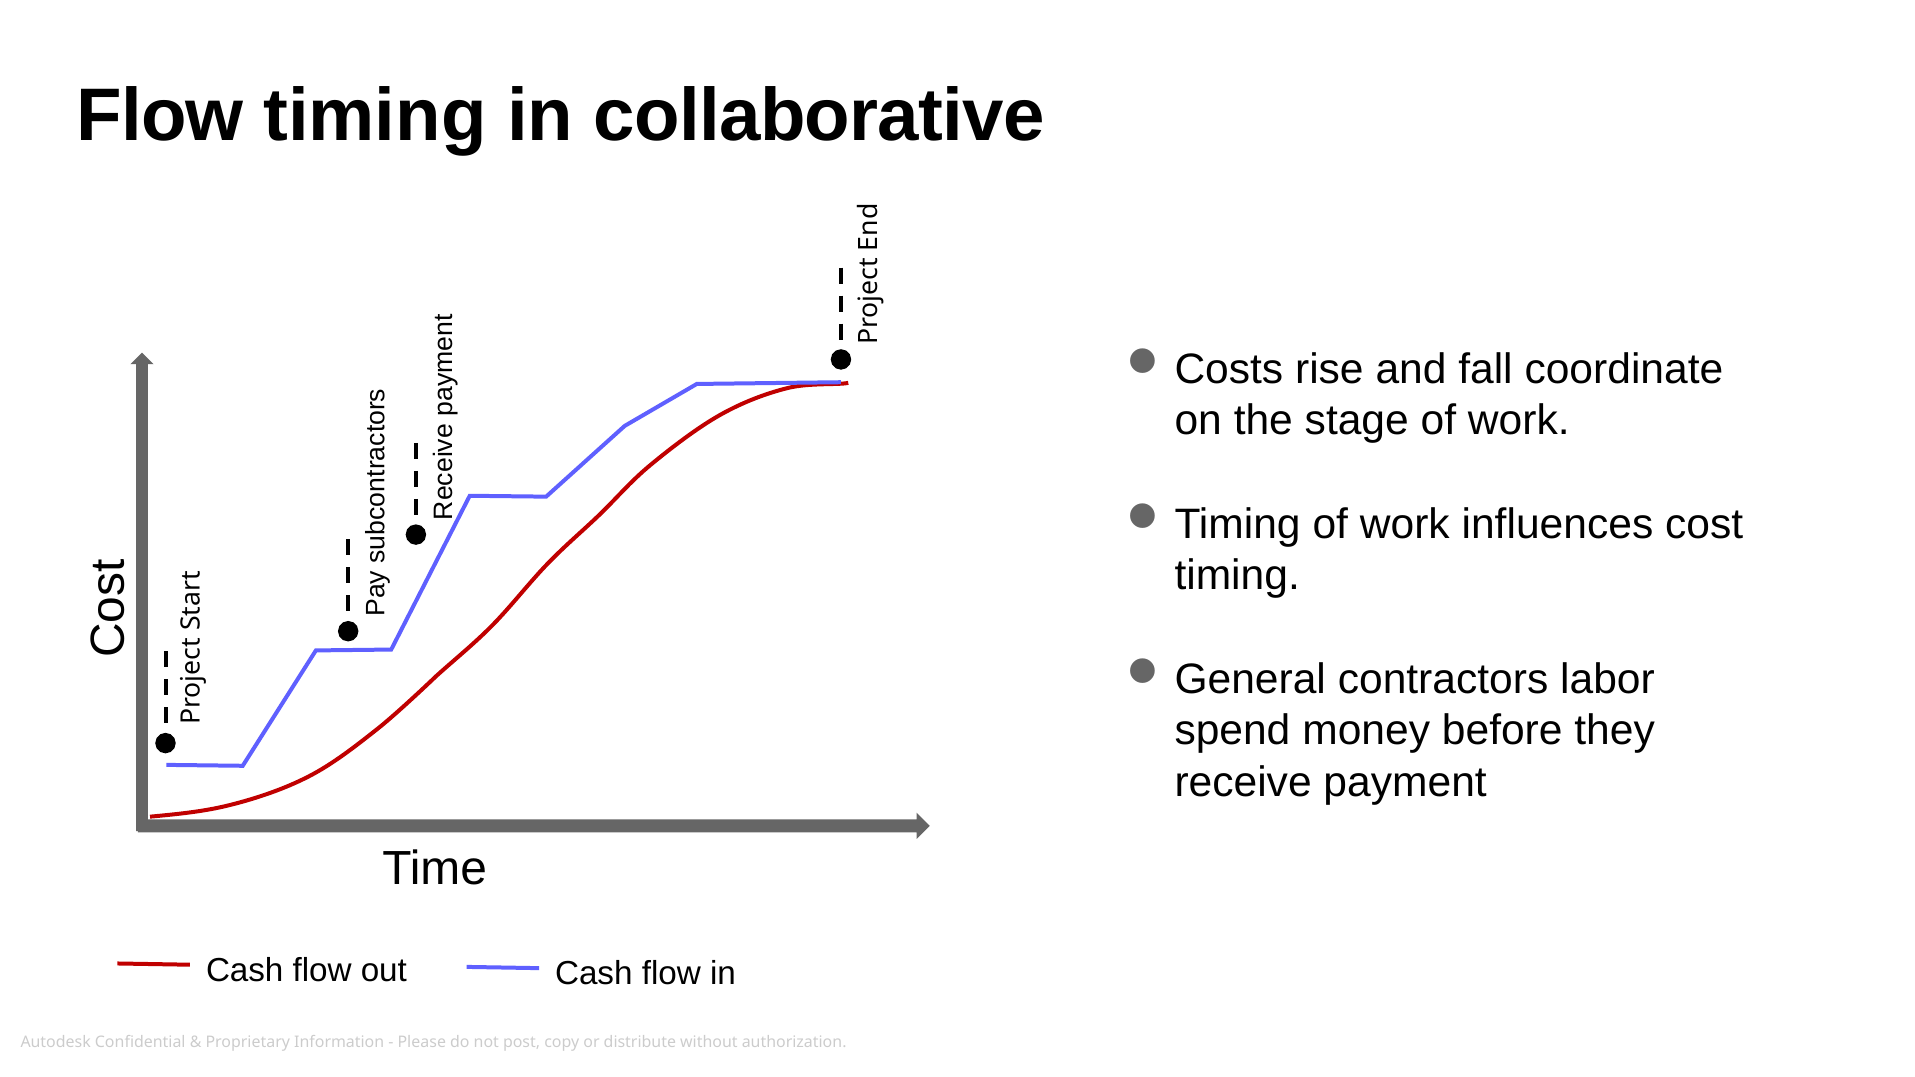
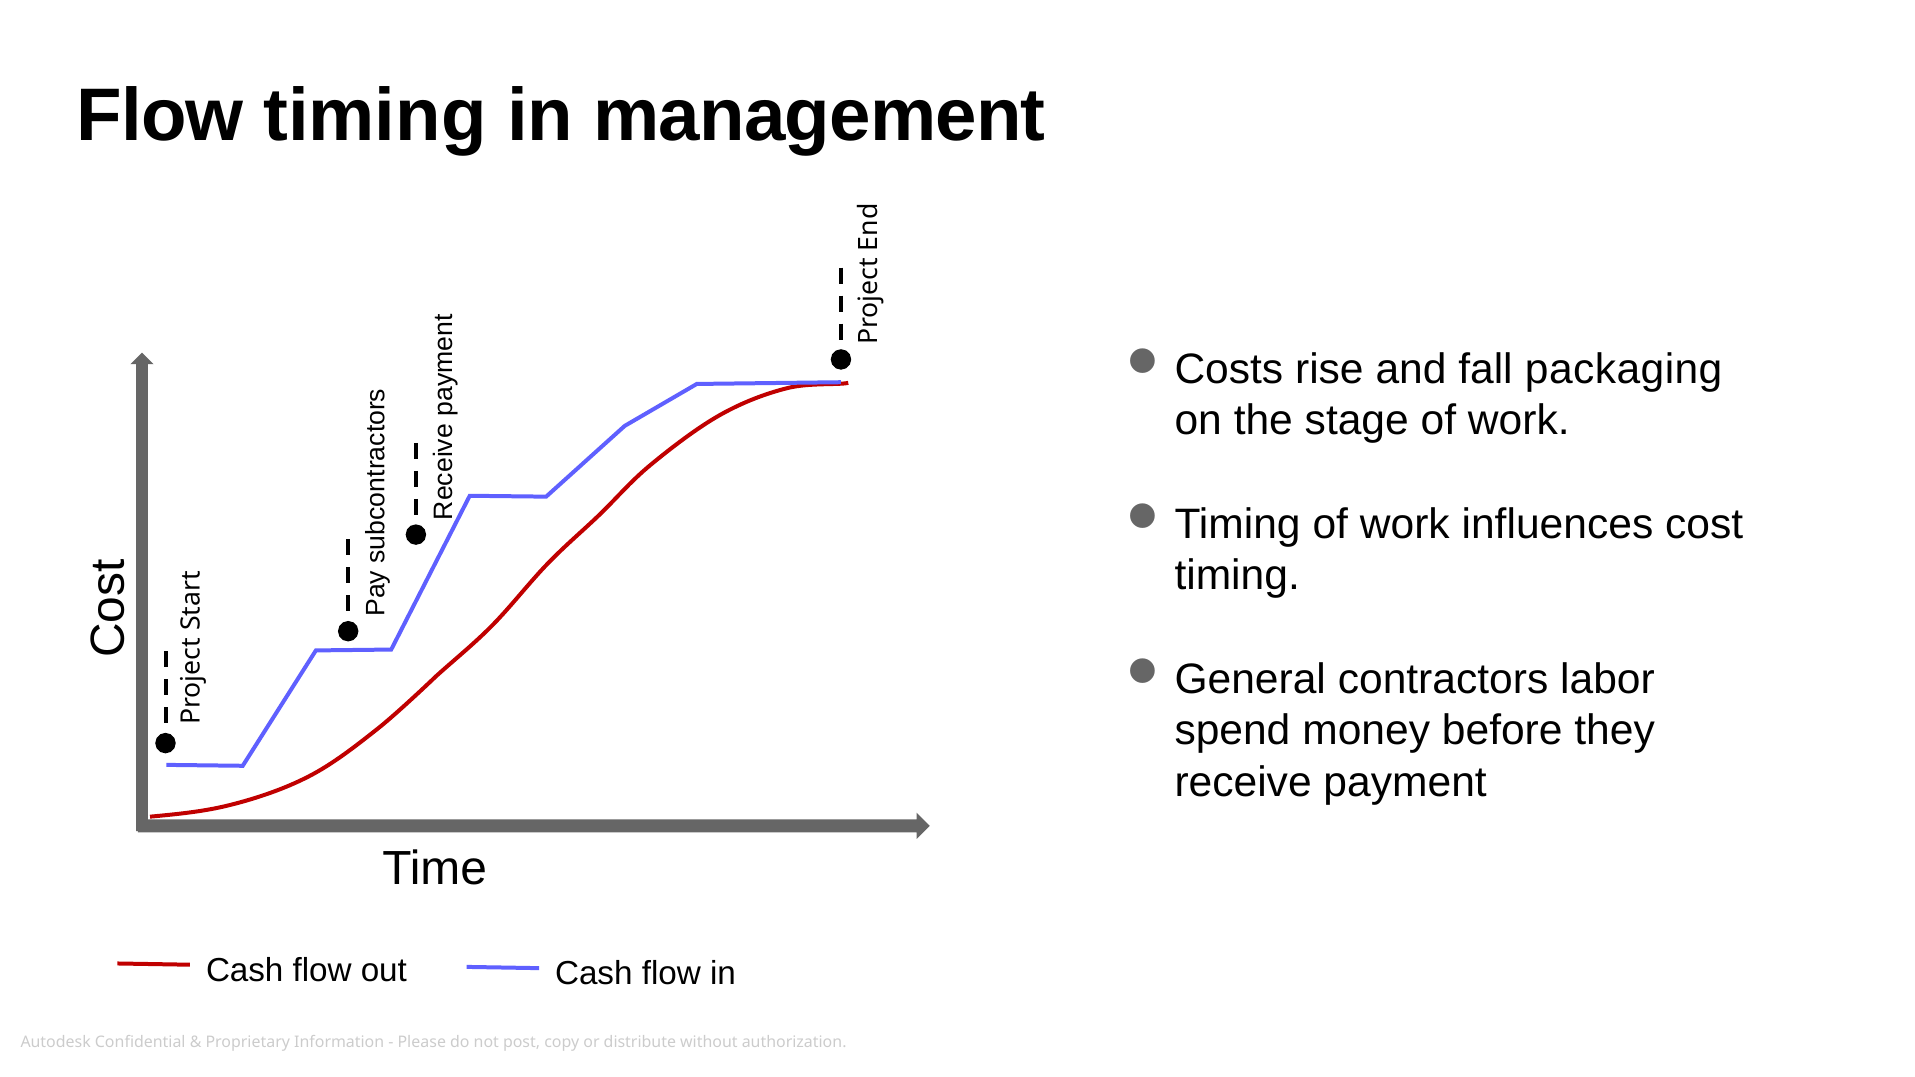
collaborative: collaborative -> management (819, 116)
coordinate: coordinate -> packaging (1624, 369)
